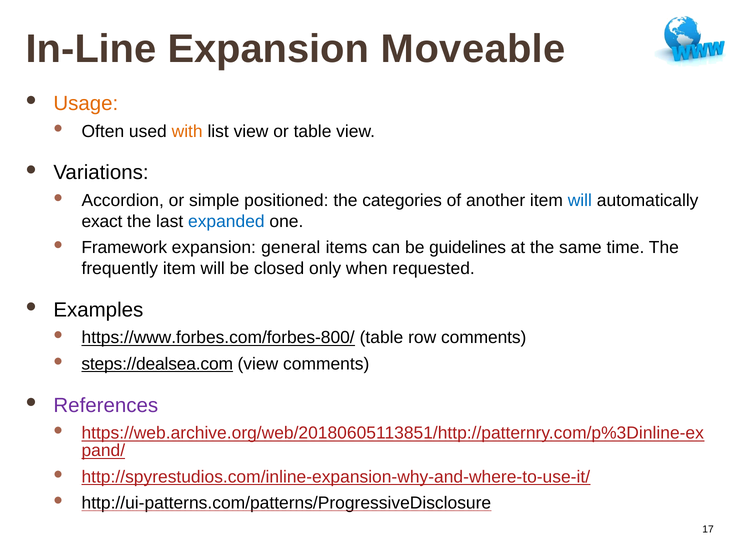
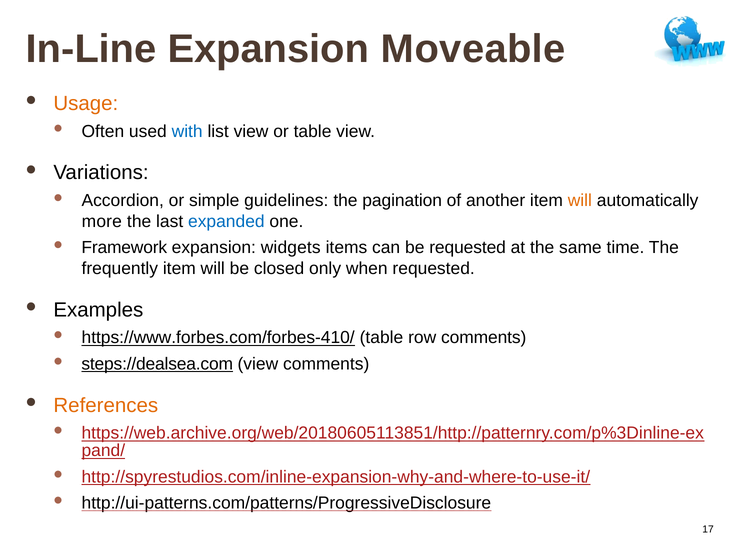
with colour: orange -> blue (187, 131)
positioned: positioned -> guidelines (286, 200)
categories: categories -> pagination (402, 200)
will colour: blue -> orange (580, 200)
exact: exact -> more (102, 221)
general: general -> widgets (291, 248)
be guidelines: guidelines -> requested (468, 248)
https://www.forbes.com/forbes-800/: https://www.forbes.com/forbes-800/ -> https://www.forbes.com/forbes-410/ (218, 338)
References colour: purple -> orange (106, 405)
